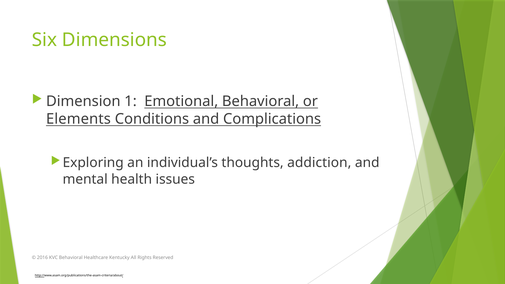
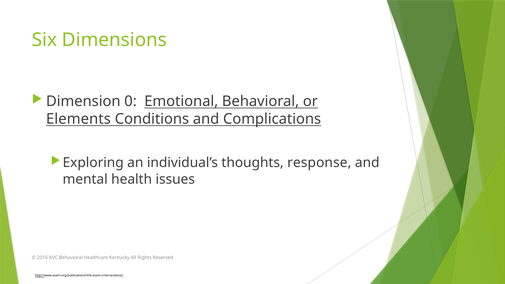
1: 1 -> 0 (131, 101)
addiction: addiction -> response (319, 163)
